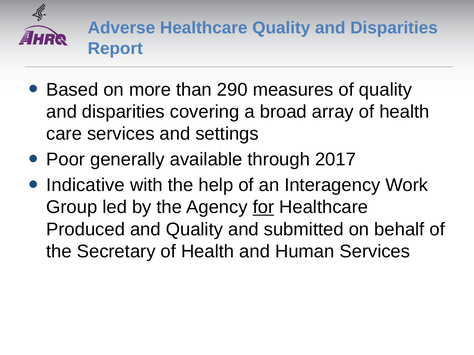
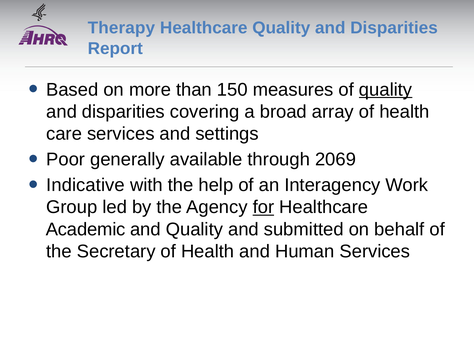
Adverse: Adverse -> Therapy (121, 28)
290: 290 -> 150 (232, 90)
quality underline: none -> present (386, 90)
2017: 2017 -> 2069 (336, 160)
Produced: Produced -> Academic (86, 230)
